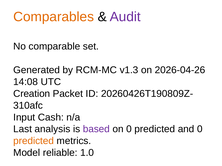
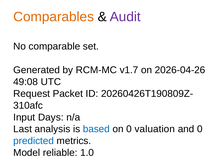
v1.3: v1.3 -> v1.7 (129, 70)
14:08: 14:08 -> 49:08 (26, 82)
Creation: Creation -> Request (32, 94)
Cash: Cash -> Days (51, 118)
based colour: purple -> blue (96, 129)
on 0 predicted: predicted -> valuation (155, 129)
predicted colour: orange -> blue (34, 141)
